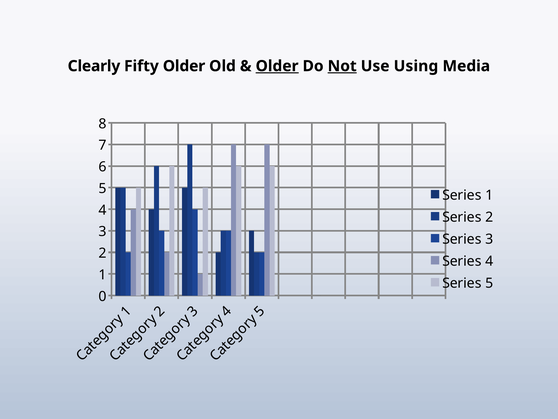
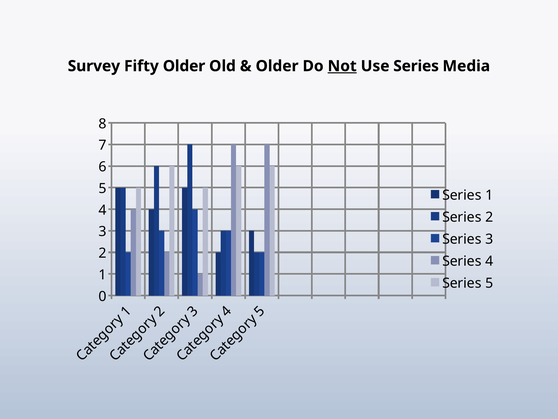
Clearly: Clearly -> Survey (94, 66)
Older underline: present -> none (277, 66)
Use Using: Using -> Series (416, 66)
